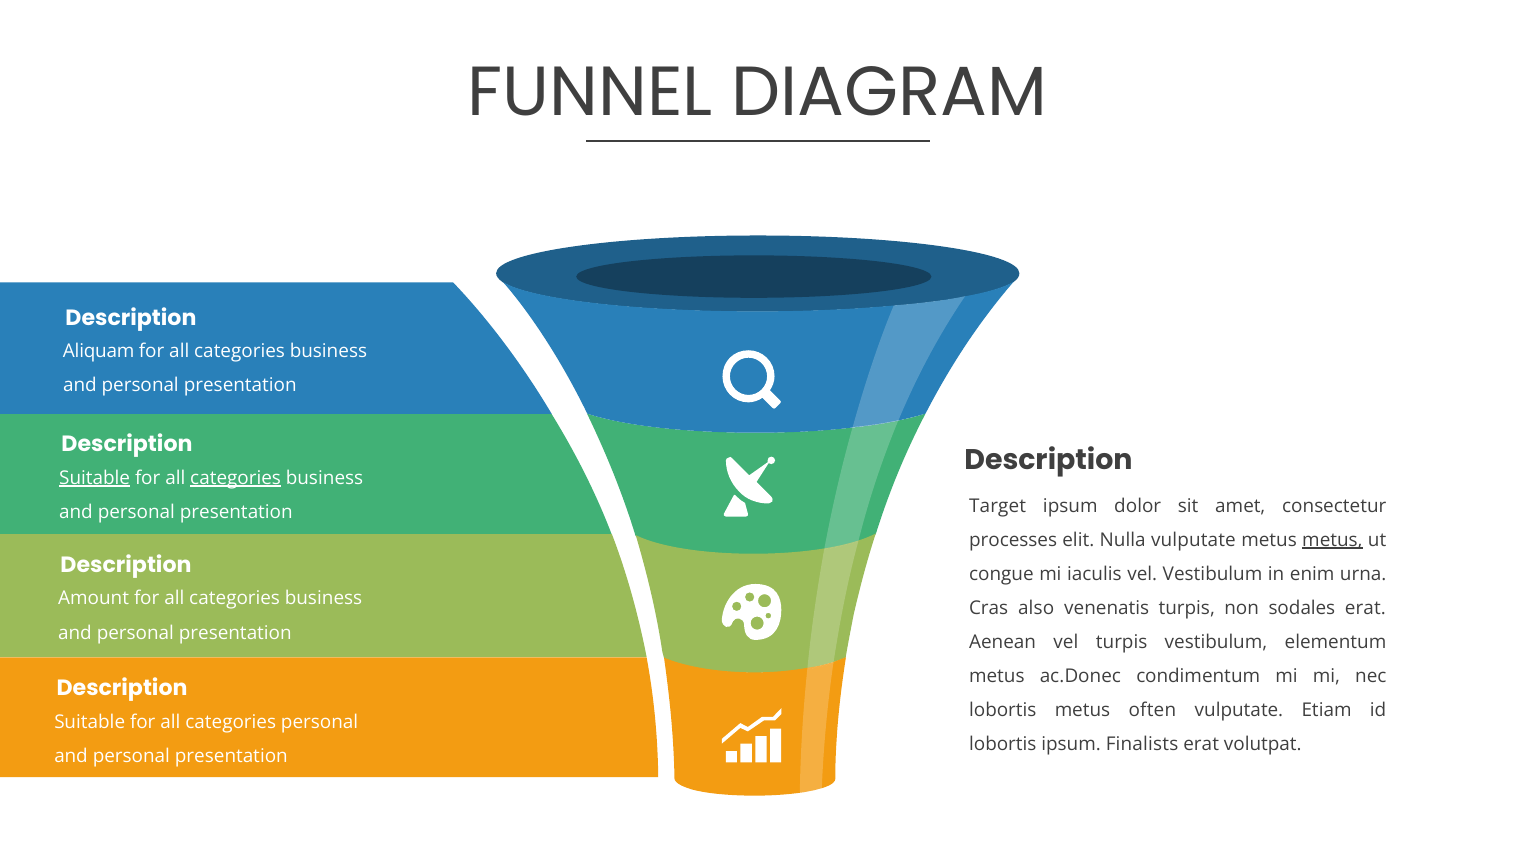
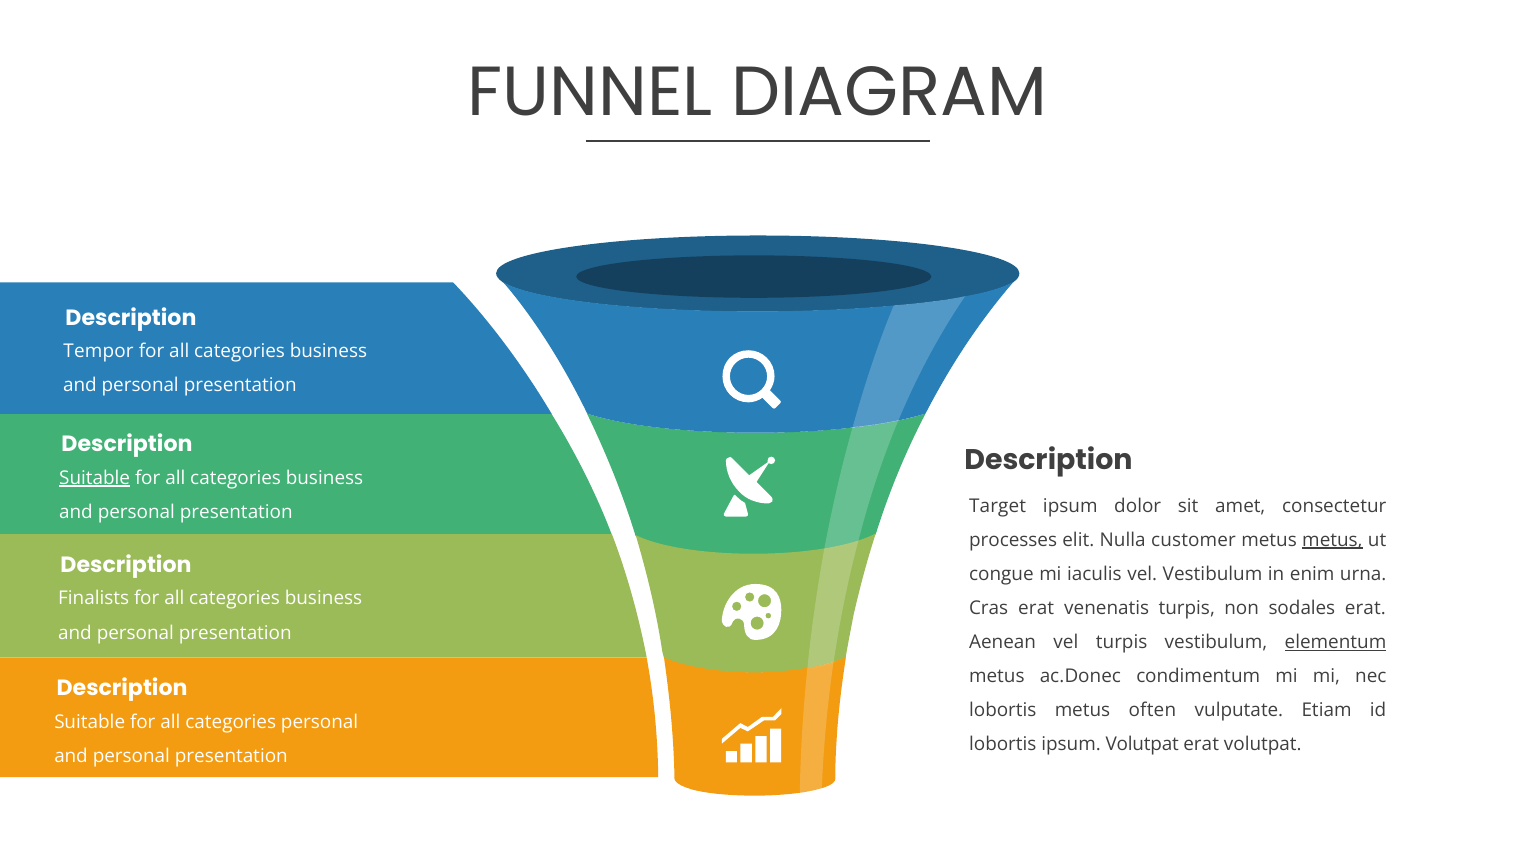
Aliquam: Aliquam -> Tempor (98, 351)
categories underline: present -> none (236, 478)
Nulla vulputate: vulputate -> customer (1193, 540)
Amount: Amount -> Finalists (94, 598)
Cras also: also -> erat (1036, 608)
elementum underline: none -> present (1335, 642)
ipsum Finalists: Finalists -> Volutpat (1142, 744)
